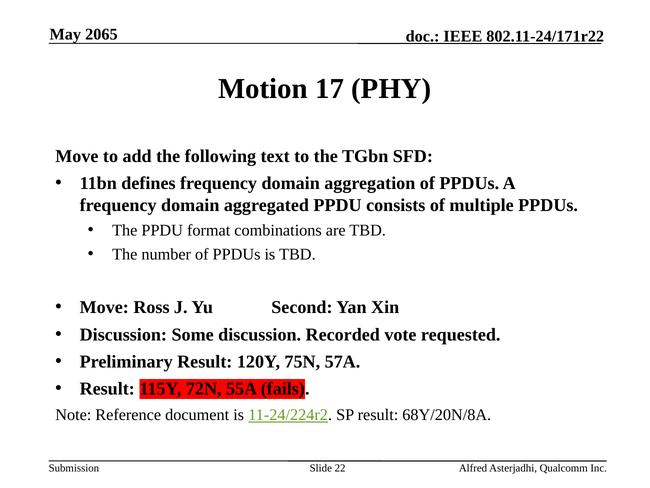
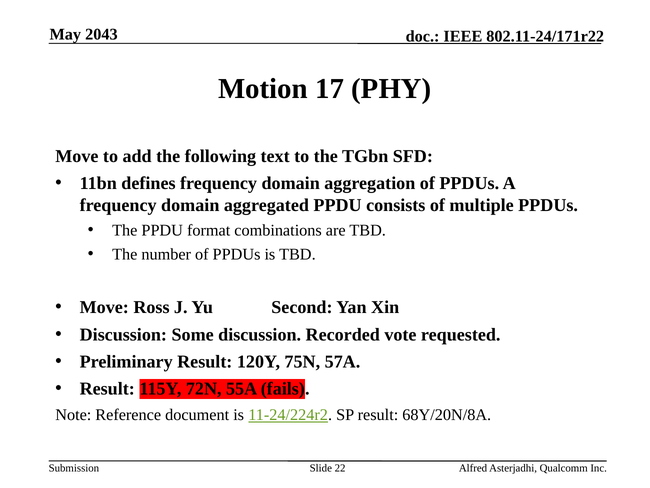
2065: 2065 -> 2043 (101, 34)
